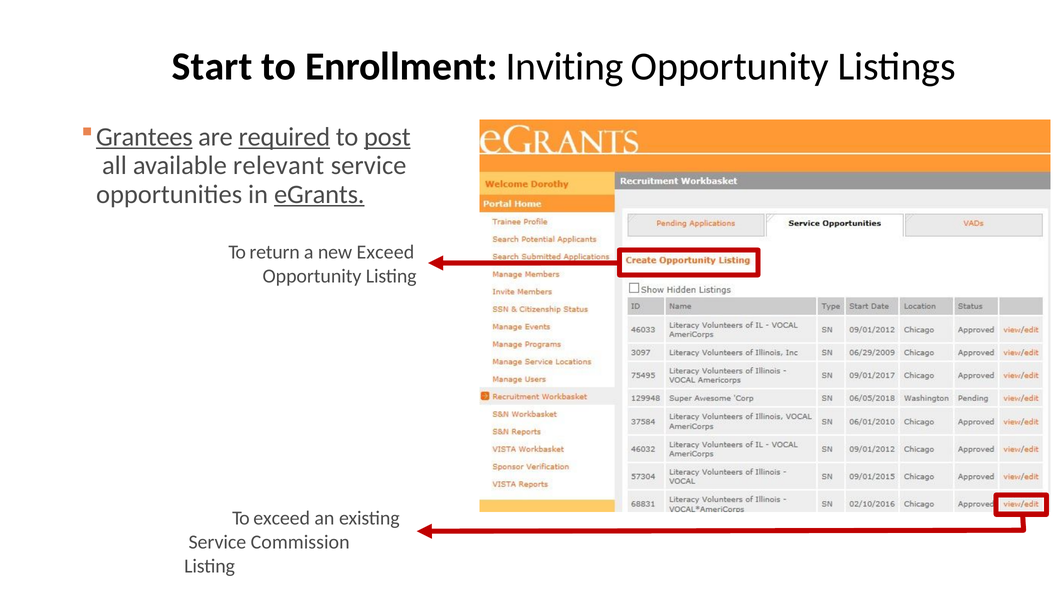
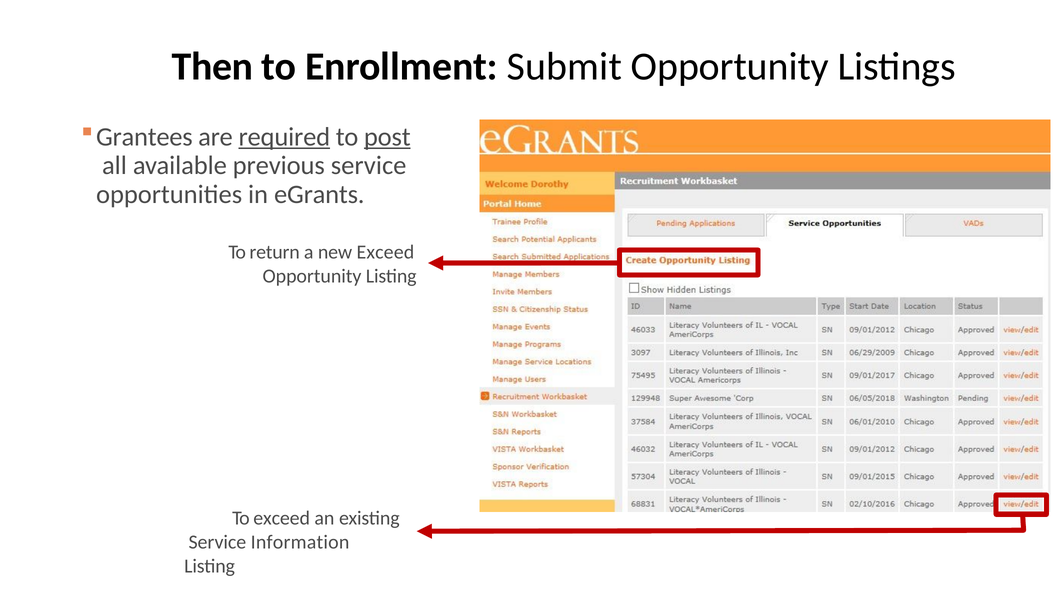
Start: Start -> Then (212, 67)
Inviting: Inviting -> Submit (564, 67)
Grantees underline: present -> none (144, 137)
relevant: relevant -> previous (279, 166)
eGrants underline: present -> none (319, 194)
Commission: Commission -> Information (300, 543)
